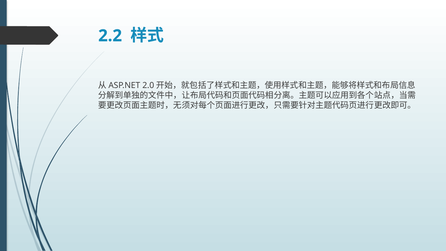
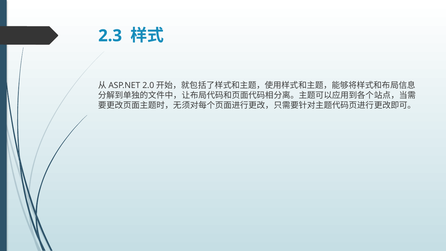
2.2: 2.2 -> 2.3 (110, 36)
